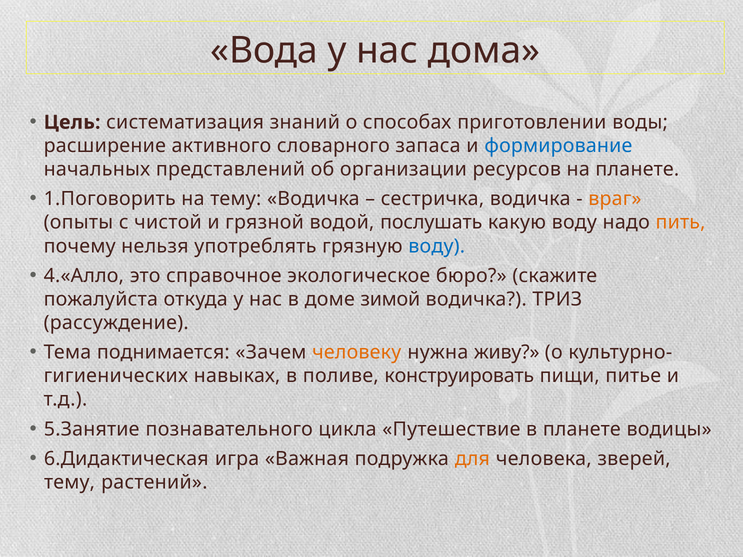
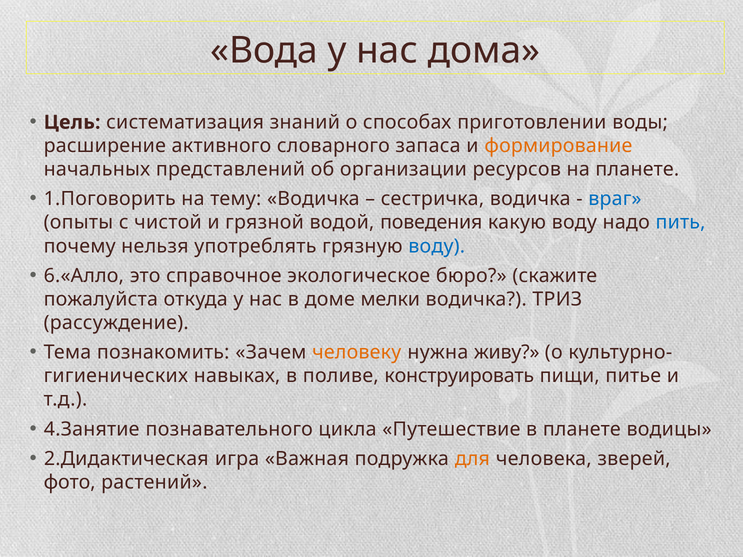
формирование colour: blue -> orange (558, 146)
враг colour: orange -> blue (615, 199)
послушать: послушать -> поведения (431, 223)
пить colour: orange -> blue (681, 223)
4.«Алло: 4.«Алло -> 6.«Алло (84, 276)
зимой: зимой -> мелки (390, 299)
поднимается: поднимается -> познакомить (163, 353)
5.Занятие: 5.Занятие -> 4.Занятие (92, 429)
6.Дидактическая: 6.Дидактическая -> 2.Дидактическая (126, 459)
тему: тему -> фото (70, 483)
